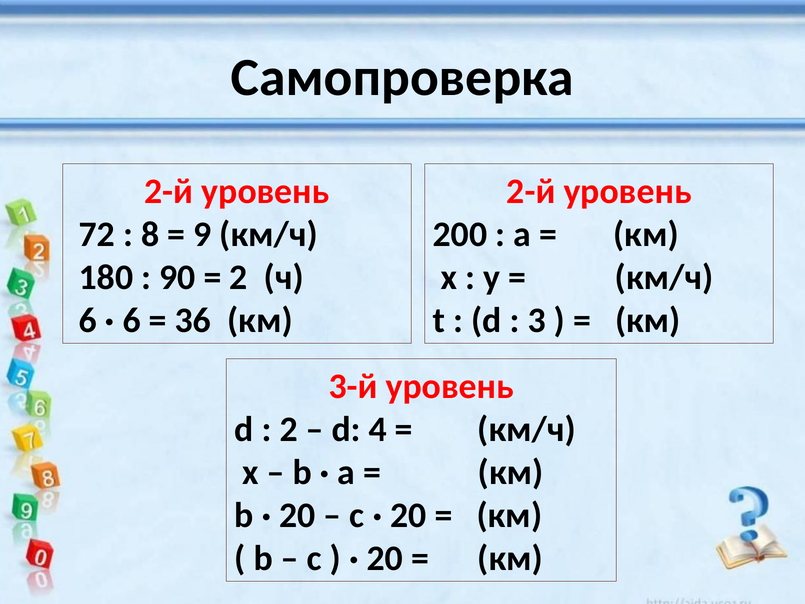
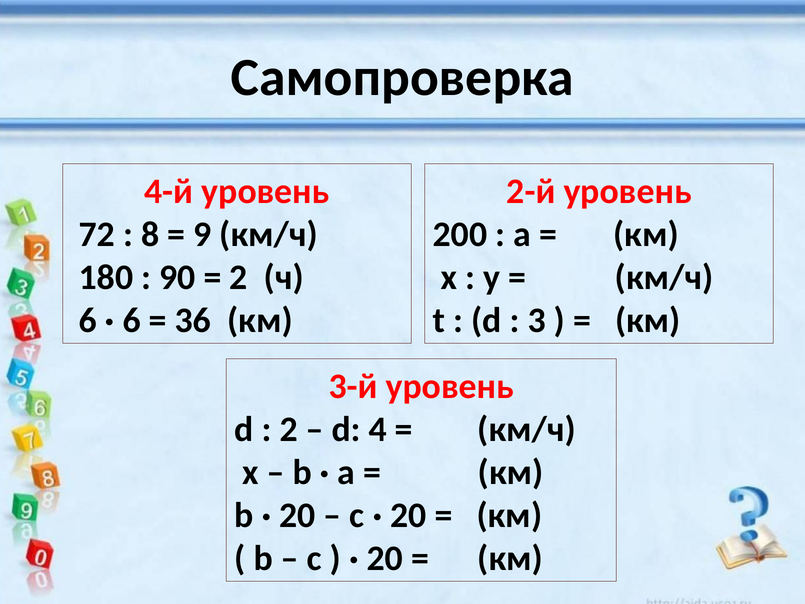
2-й: 2-й -> 4-й (169, 191)
